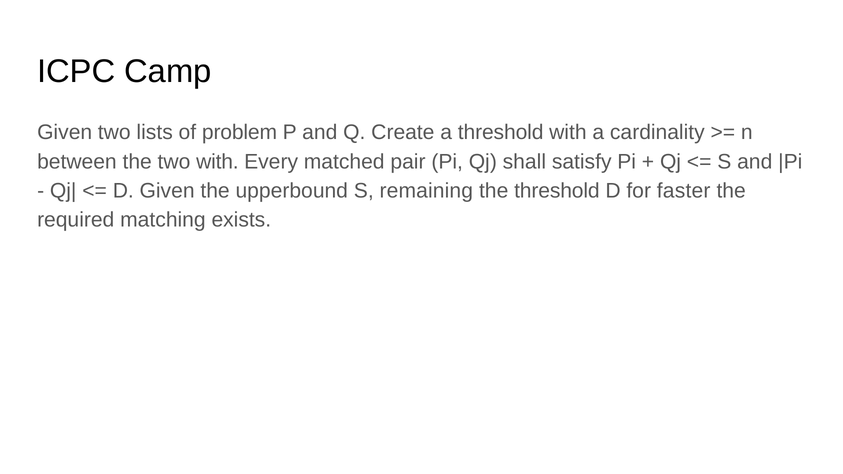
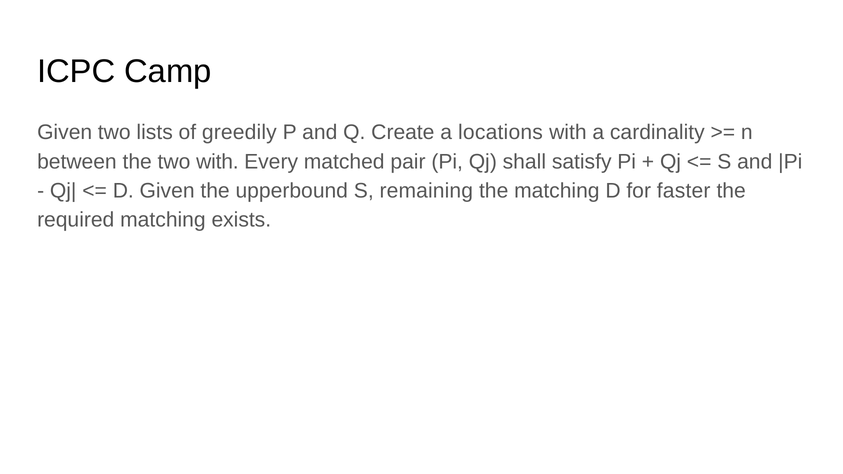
problem: problem -> greedily (239, 133)
a threshold: threshold -> locations (500, 133)
the threshold: threshold -> matching (557, 191)
